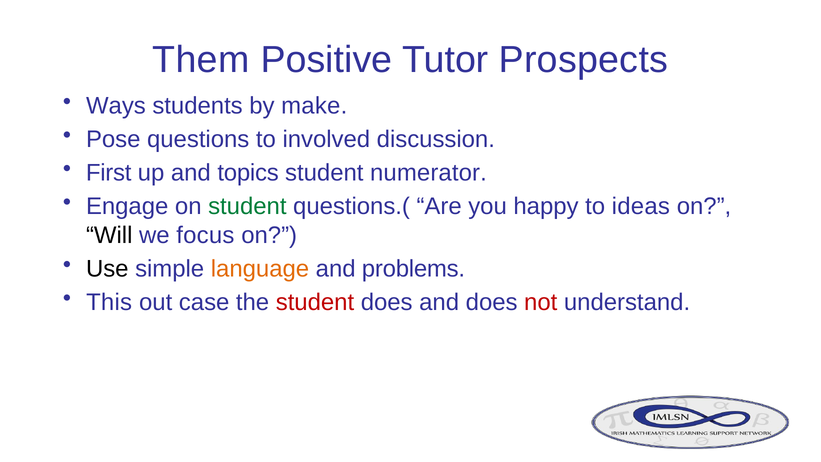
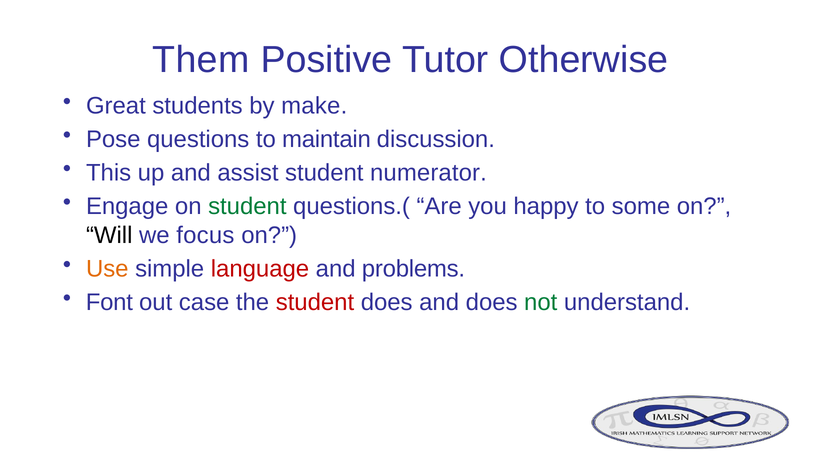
Prospects: Prospects -> Otherwise (584, 60)
Ways: Ways -> Great (116, 106)
involved: involved -> maintain (326, 139)
First: First -> This (109, 173)
topics: topics -> assist (248, 173)
ideas: ideas -> some (641, 206)
Use colour: black -> orange (107, 269)
language colour: orange -> red (260, 269)
This: This -> Font (109, 302)
not colour: red -> green (541, 302)
